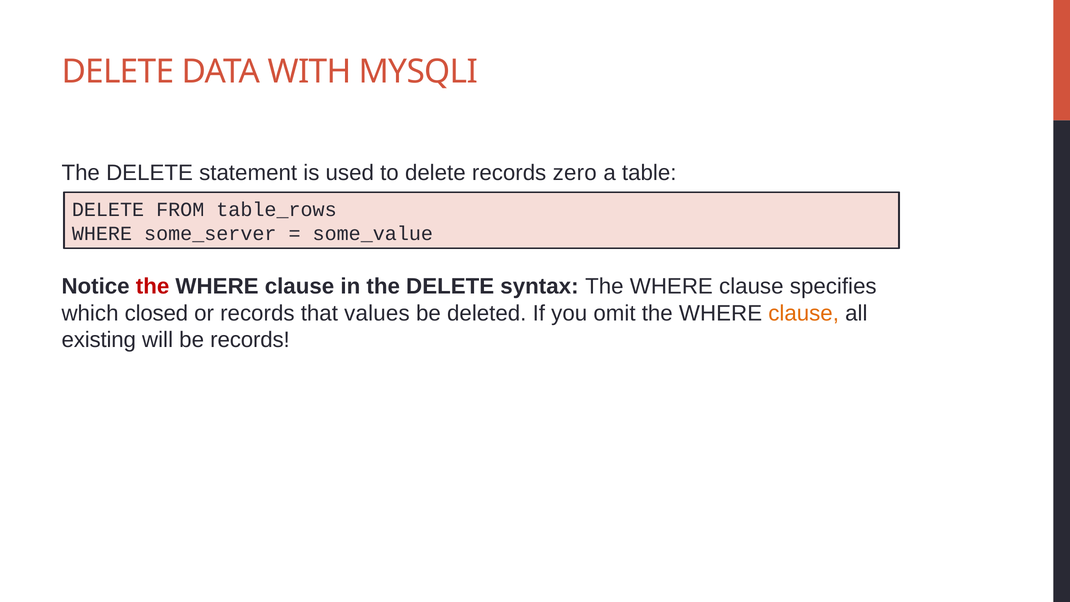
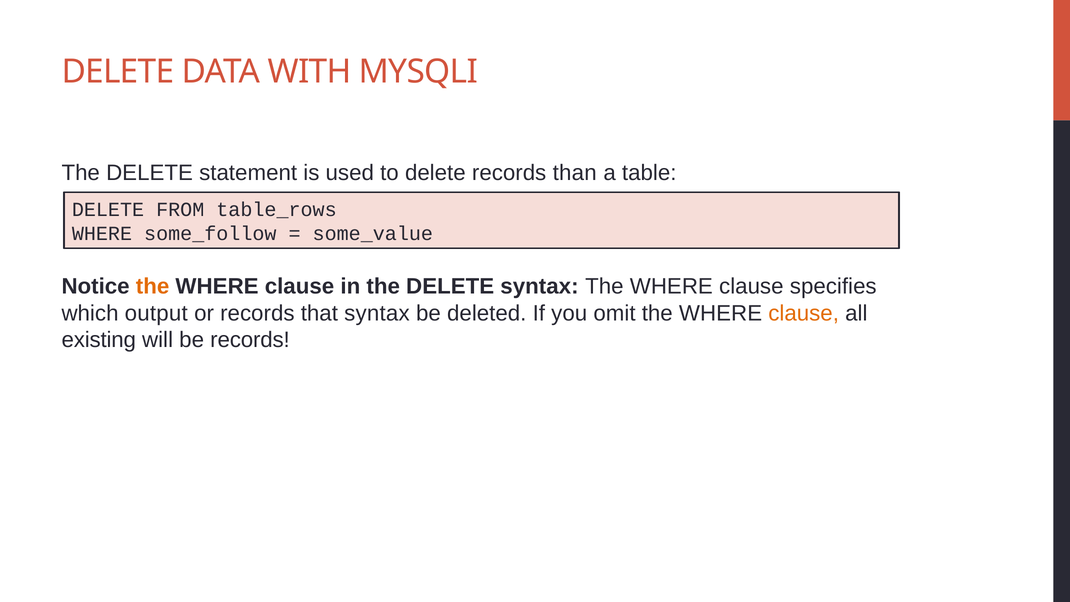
zero: zero -> than (575, 173)
some_server: some_server -> some_follow (210, 234)
the colour: red -> orange (153, 286)
closed: closed -> output (156, 313)
that values: values -> syntax (377, 313)
